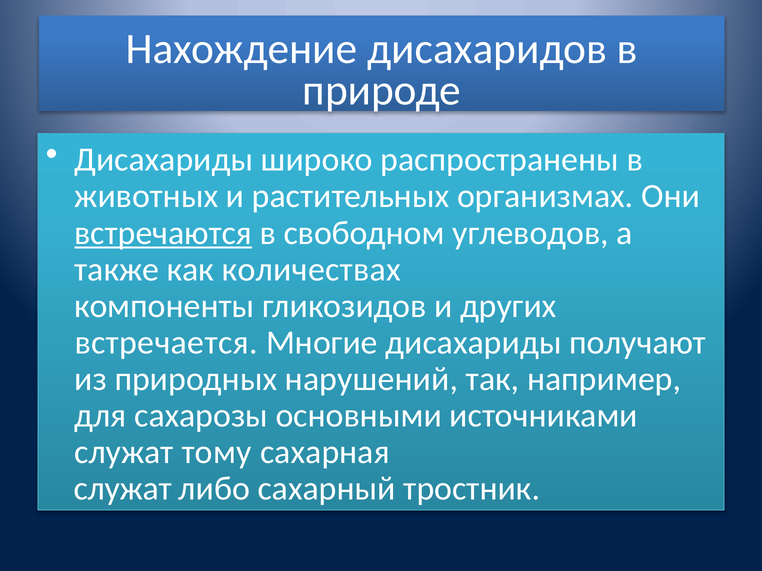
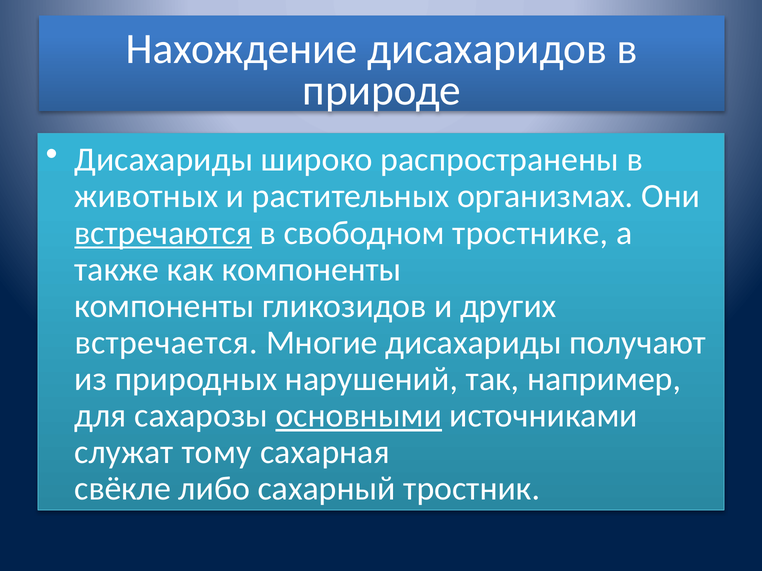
углеводов: углеводов -> тростнике (530, 233)
как количествах: количествах -> компоненты (312, 270)
основными underline: none -> present (359, 416)
служат: служат -> свёкле (123, 489)
